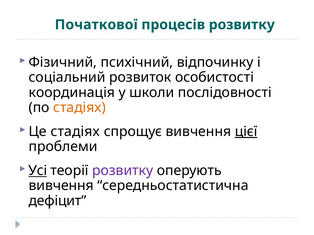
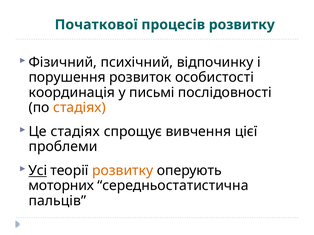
соціальний: соціальний -> порушення (67, 78)
школи: школи -> письмі (152, 93)
цієї underline: present -> none (246, 132)
розвитку colour: purple -> orange (123, 171)
вивчення: вивчення -> моторних (61, 186)
дефіцит: дефіцит -> пальців (57, 201)
